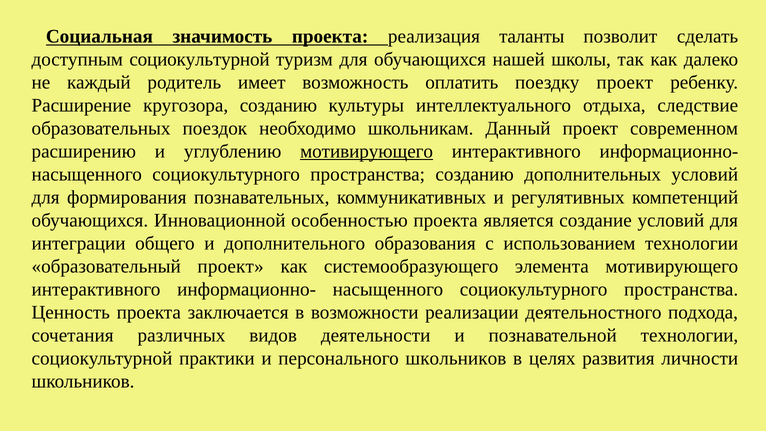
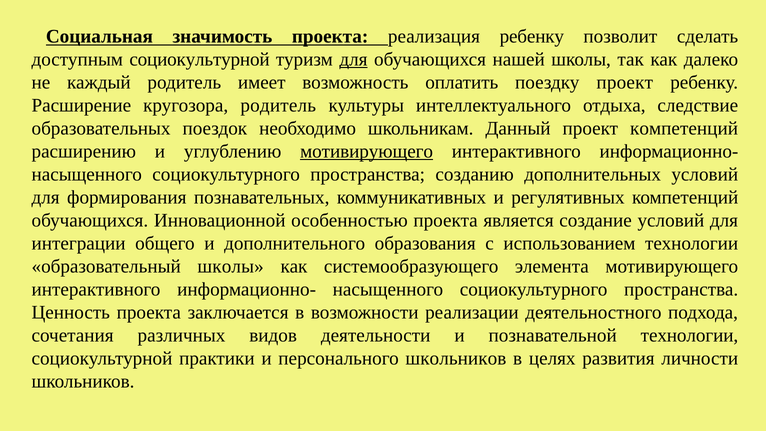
реализация таланты: таланты -> ребенку (532, 36)
для underline: none -> present (353, 59)
кругозора созданию: созданию -> родитель (278, 105)
проект современном: современном -> компетенций (684, 128)
образовательный проект: проект -> школы (231, 266)
